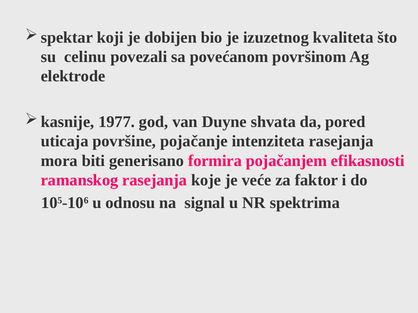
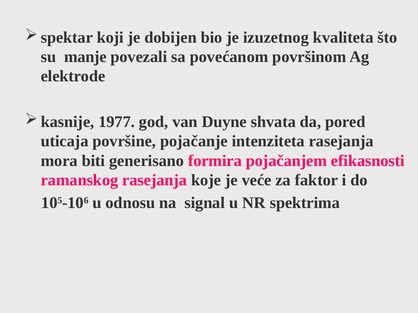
celinu: celinu -> manje (85, 57)
